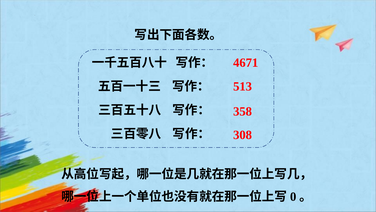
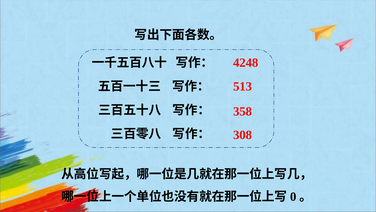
4671: 4671 -> 4248 (246, 63)
